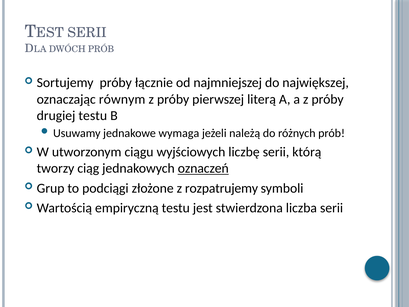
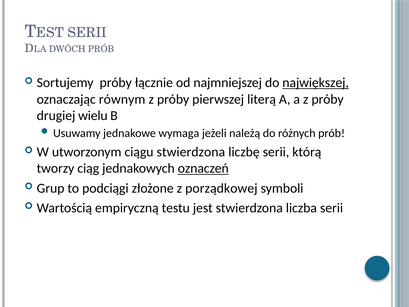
największej underline: none -> present (316, 83)
drugiej testu: testu -> wielu (93, 115)
ciągu wyjściowych: wyjściowych -> stwierdzona (191, 152)
rozpatrujemy: rozpatrujemy -> porządkowej (221, 188)
